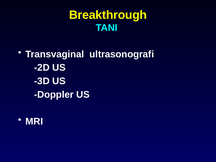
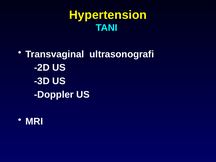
Breakthrough: Breakthrough -> Hypertension (108, 15)
